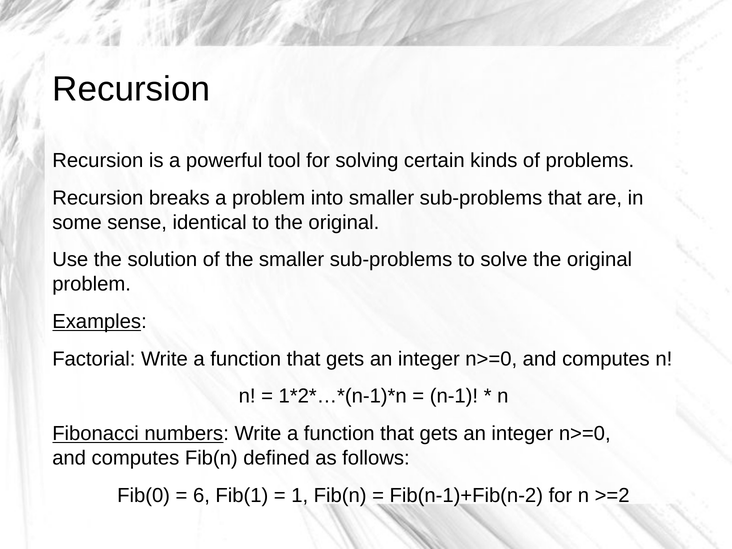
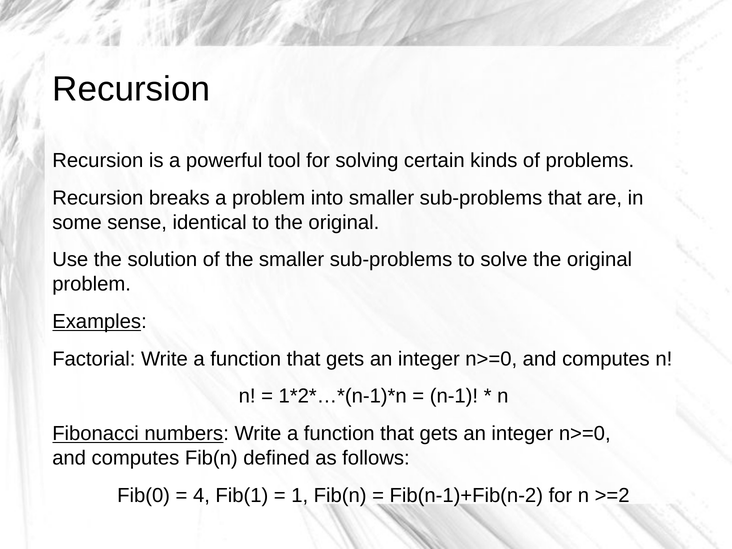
6: 6 -> 4 (201, 495)
